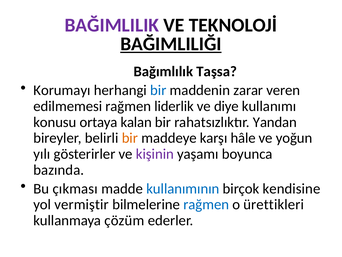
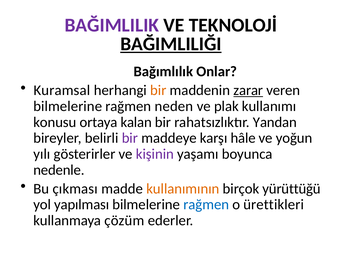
Taşsa: Taşsa -> Onlar (217, 71)
Korumayı: Korumayı -> Kuramsal (62, 90)
bir colour: blue -> orange (158, 90)
zarar underline: none -> present (248, 90)
edilmemesi: edilmemesi -> bilmelerine (68, 106)
liderlik: liderlik -> neden (174, 106)
diye: diye -> plak (226, 106)
bir colour: orange -> purple (130, 138)
bazında: bazında -> nedenle (59, 170)
kullanımının colour: blue -> orange (183, 188)
kendisine: kendisine -> yürüttüğü (292, 188)
vermiştir: vermiştir -> yapılması (82, 204)
